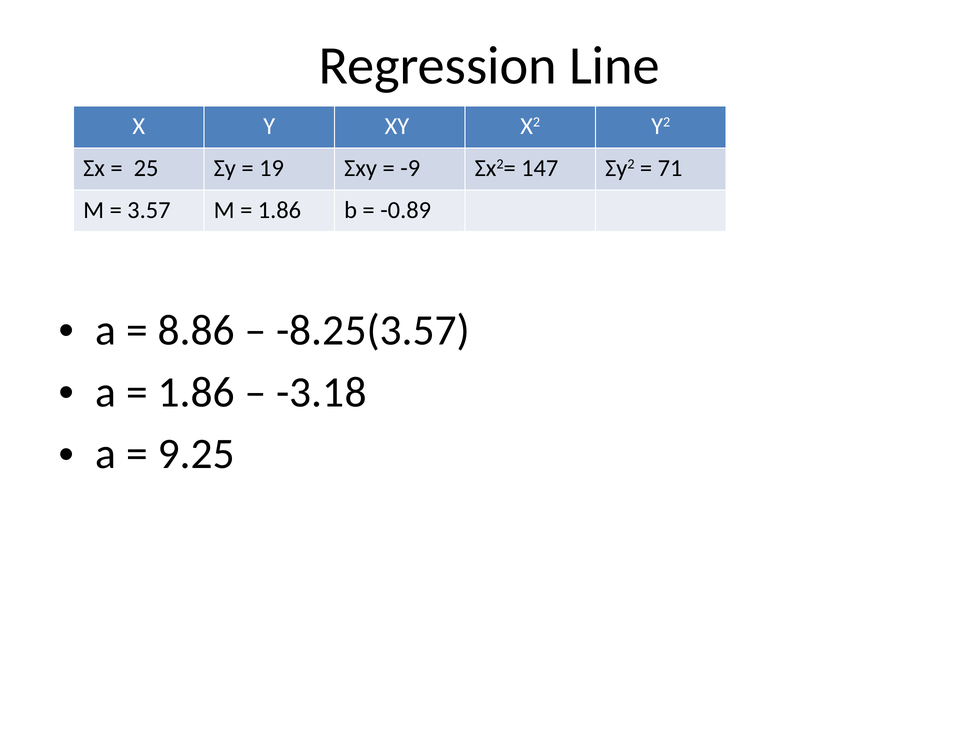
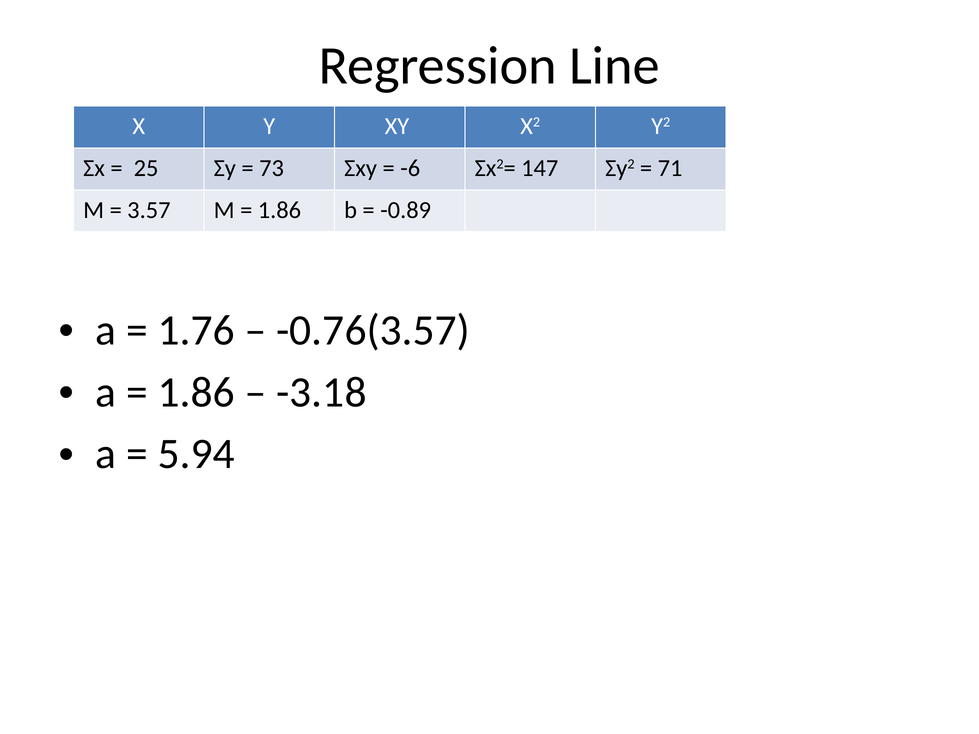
19: 19 -> 73 (272, 168)
-9: -9 -> -6 (410, 168)
8.86: 8.86 -> 1.76 (196, 330)
-8.25(3.57: -8.25(3.57 -> -0.76(3.57 (373, 330)
9.25: 9.25 -> 5.94 (196, 454)
